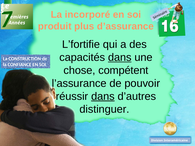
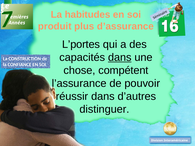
incorporé: incorporé -> habitudes (88, 15)
L’fortifie: L’fortifie -> L’portes (81, 44)
dans underline: present -> none (103, 96)
